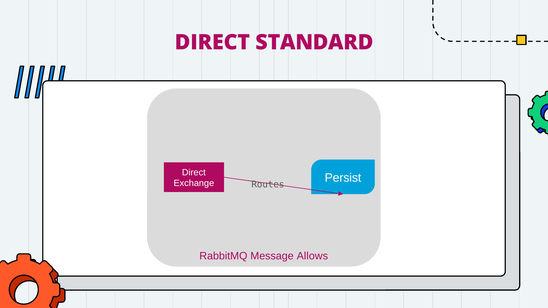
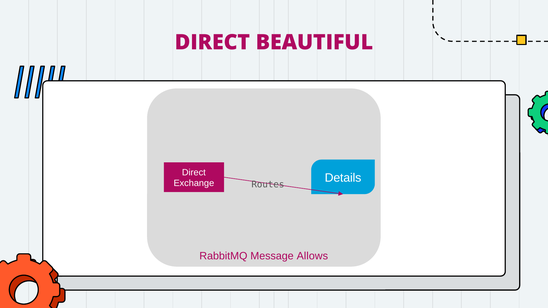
STANDARD: STANDARD -> BEAUTIFUL (314, 43)
Persist: Persist -> Details (343, 178)
